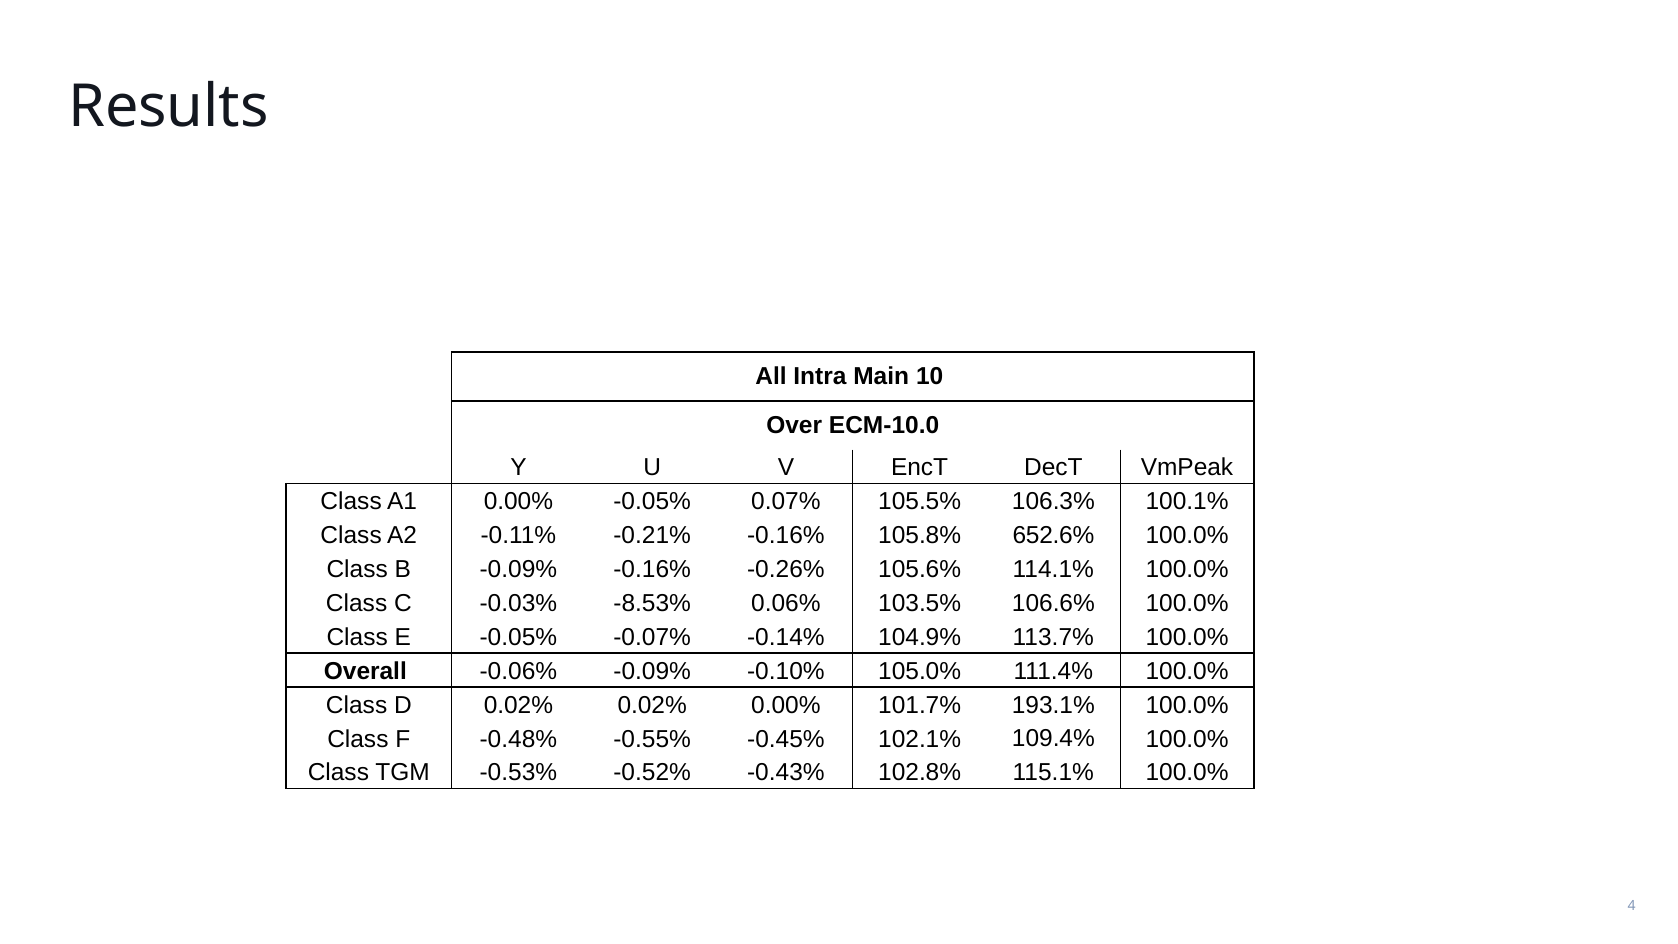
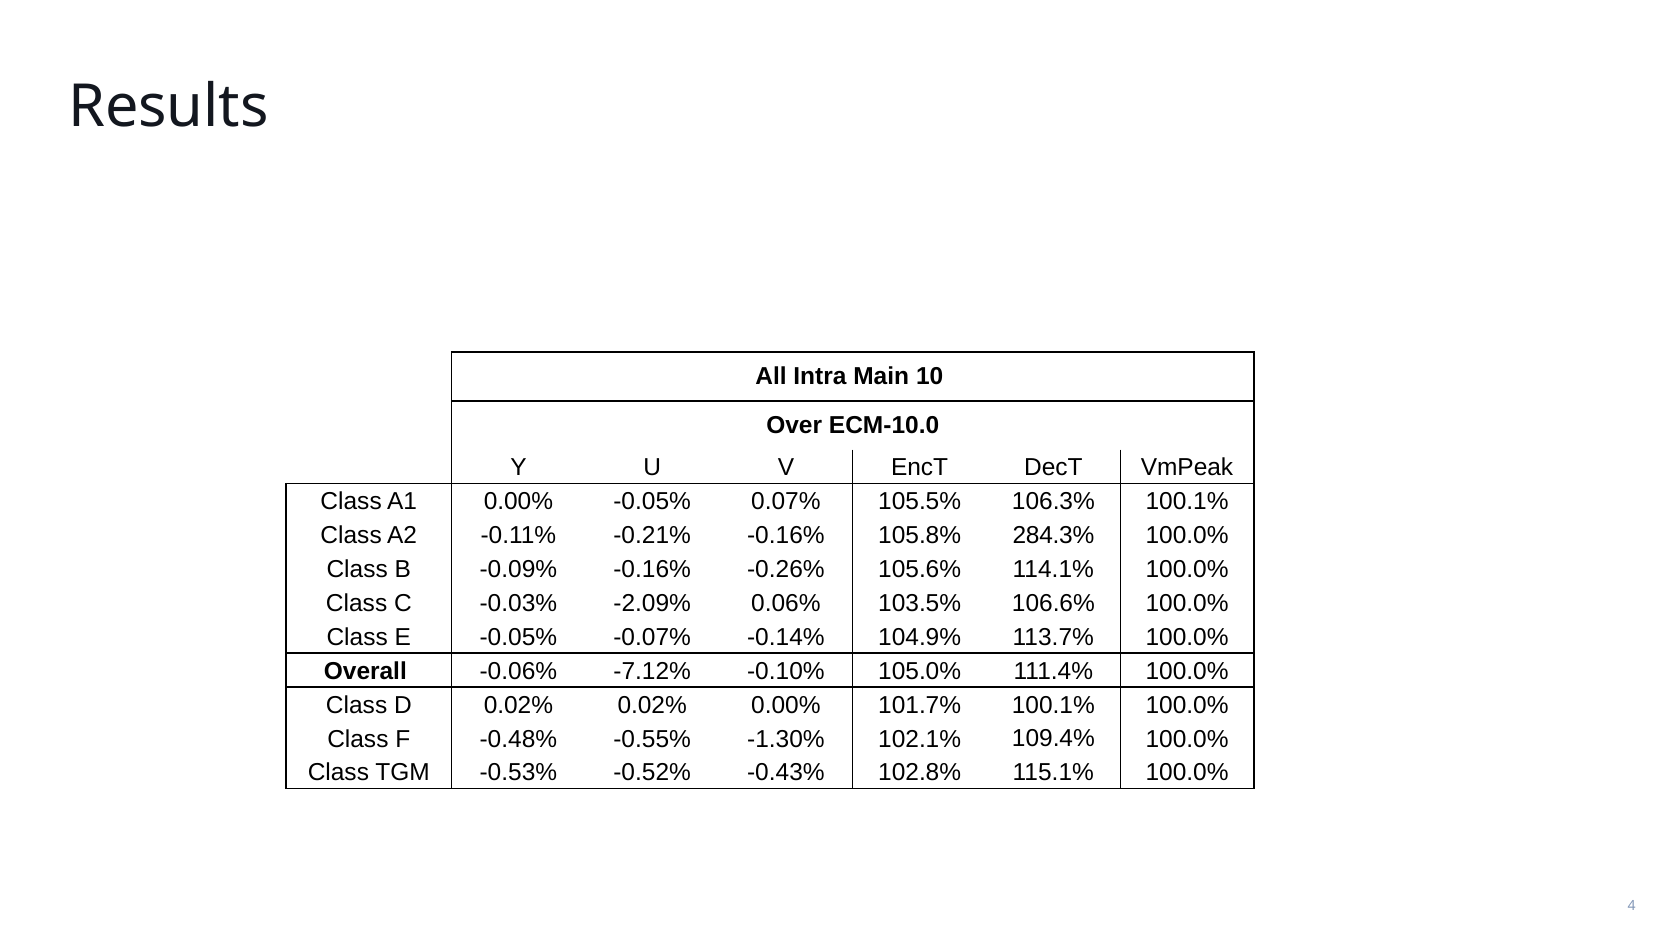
652.6%: 652.6% -> 284.3% (1053, 536)
-8.53%: -8.53% -> -2.09% (652, 603)
-0.06% -0.09%: -0.09% -> -7.12% (652, 671)
101.7% 193.1%: 193.1% -> 100.1% (1053, 705)
-0.45%: -0.45% -> -1.30% (786, 739)
